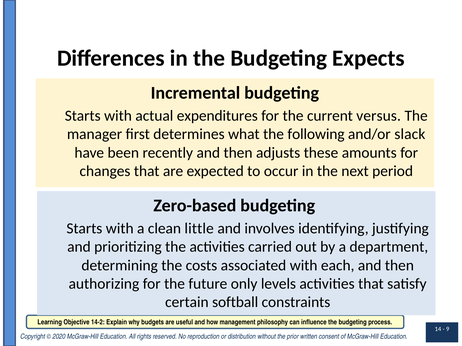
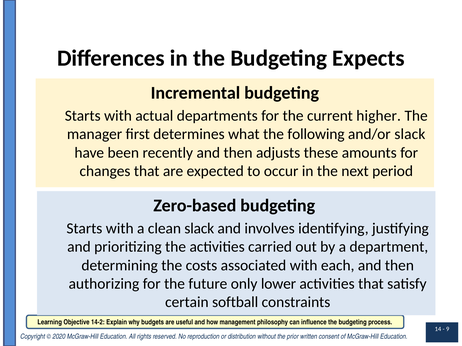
expenditures: expenditures -> departments (217, 116)
versus: versus -> higher (379, 116)
clean little: little -> slack (199, 229)
levels: levels -> lower (279, 284)
